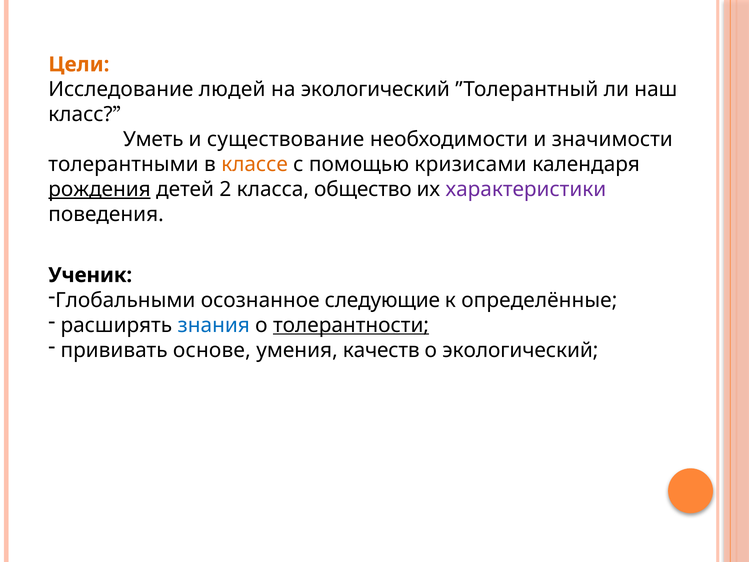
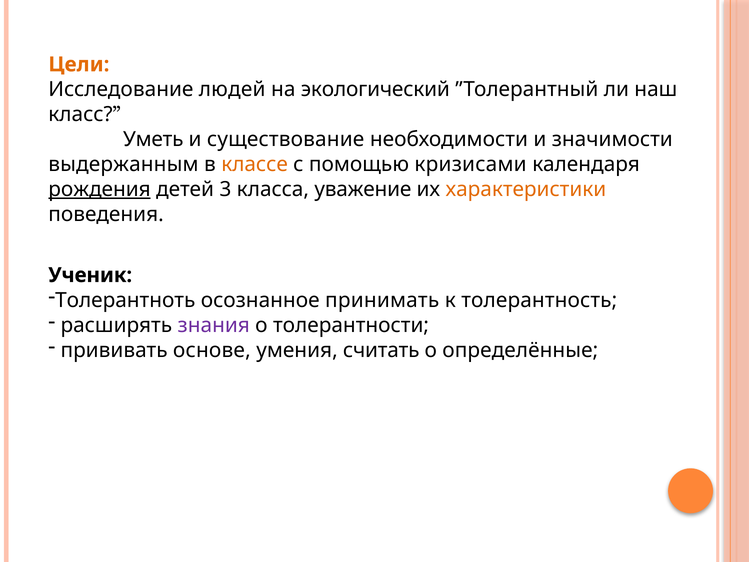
толерантными: толерантными -> выдержанным (123, 164)
2: 2 -> 3 (225, 189)
общество: общество -> уважение (363, 189)
характеристики colour: purple -> orange (526, 189)
Глобальными: Глобальными -> Толерантноть (125, 300)
следующие: следующие -> принимать (382, 300)
определённые: определённые -> толерантность (539, 300)
знания colour: blue -> purple (214, 325)
толерантности underline: present -> none (351, 325)
качеств: качеств -> считать (381, 350)
о экологический: экологический -> определённые (520, 350)
